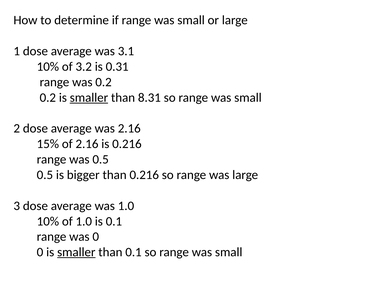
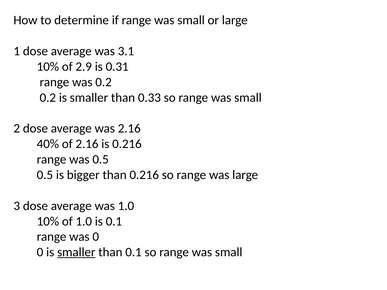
3.2: 3.2 -> 2.9 (84, 67)
smaller underline: present -> none (89, 98)
8.31: 8.31 -> 0.33 (149, 98)
15%: 15% -> 40% (48, 144)
